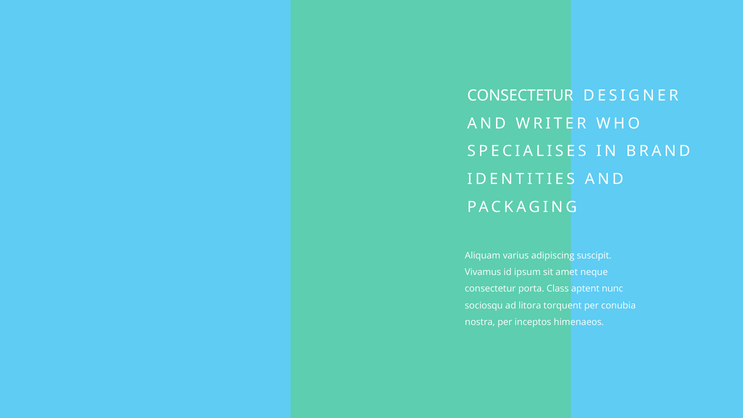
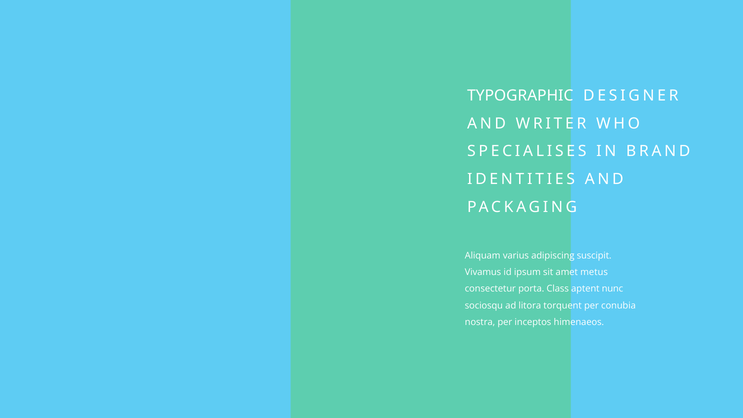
CONSECTETUR: CONSECTETUR -> TYPOGRAPHIC (520, 96)
neque: neque -> metus (594, 272)
